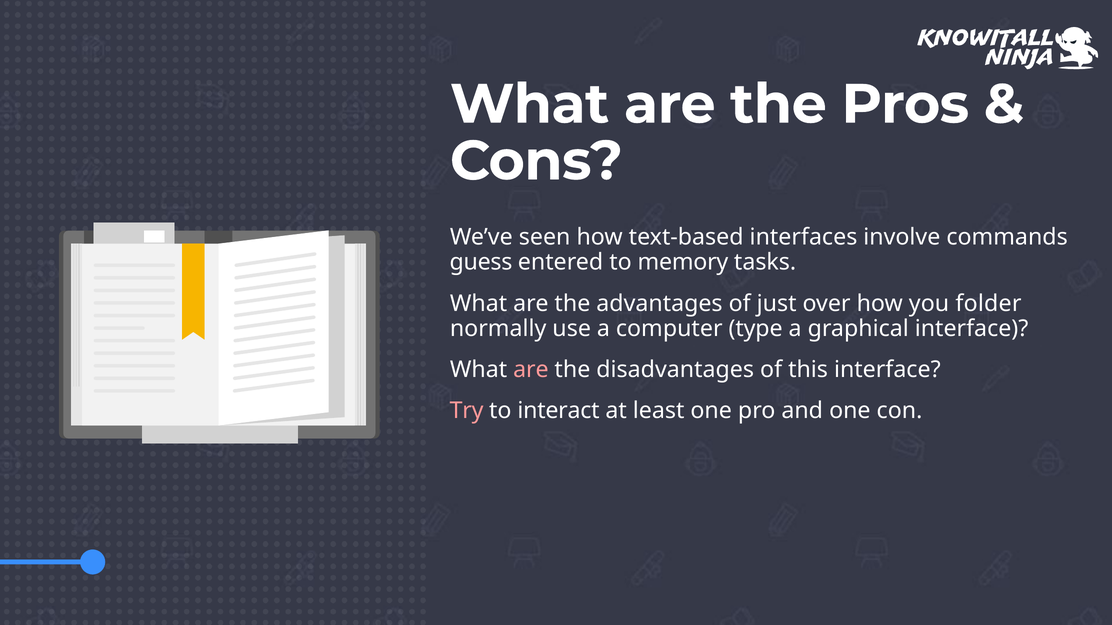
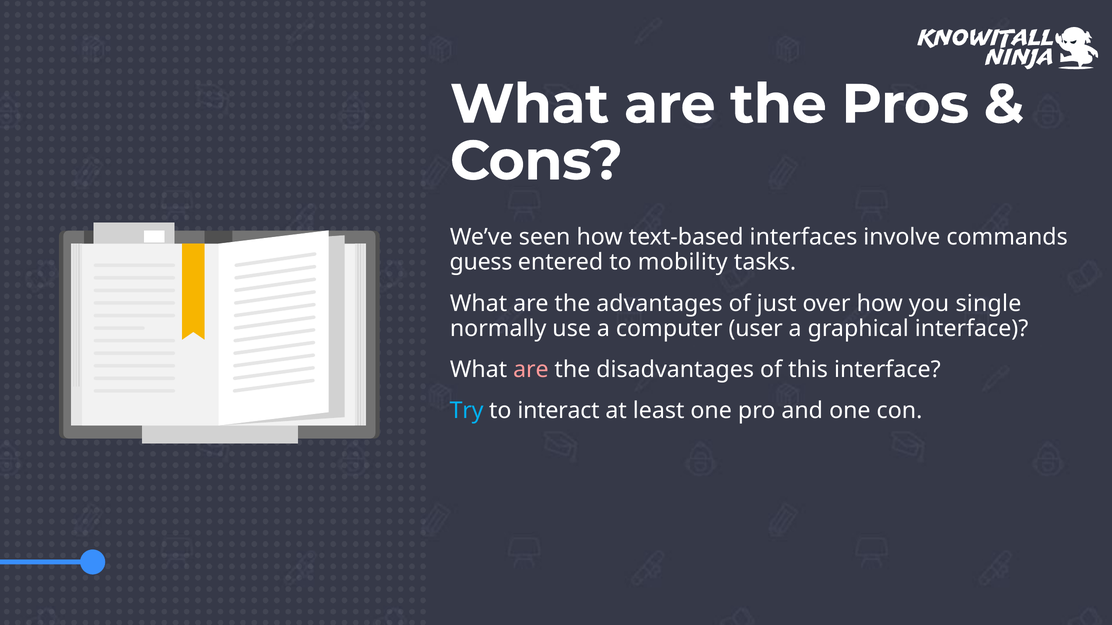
memory: memory -> mobility (683, 262)
folder: folder -> single (988, 304)
type: type -> user (756, 329)
Try colour: pink -> light blue (467, 411)
